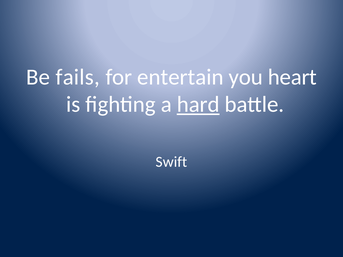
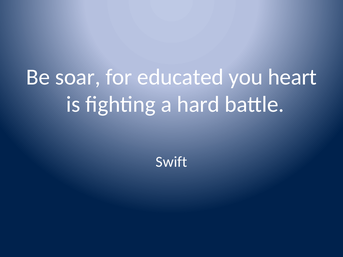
fails: fails -> soar (78, 77)
entertain: entertain -> educated (180, 77)
hard underline: present -> none (198, 104)
